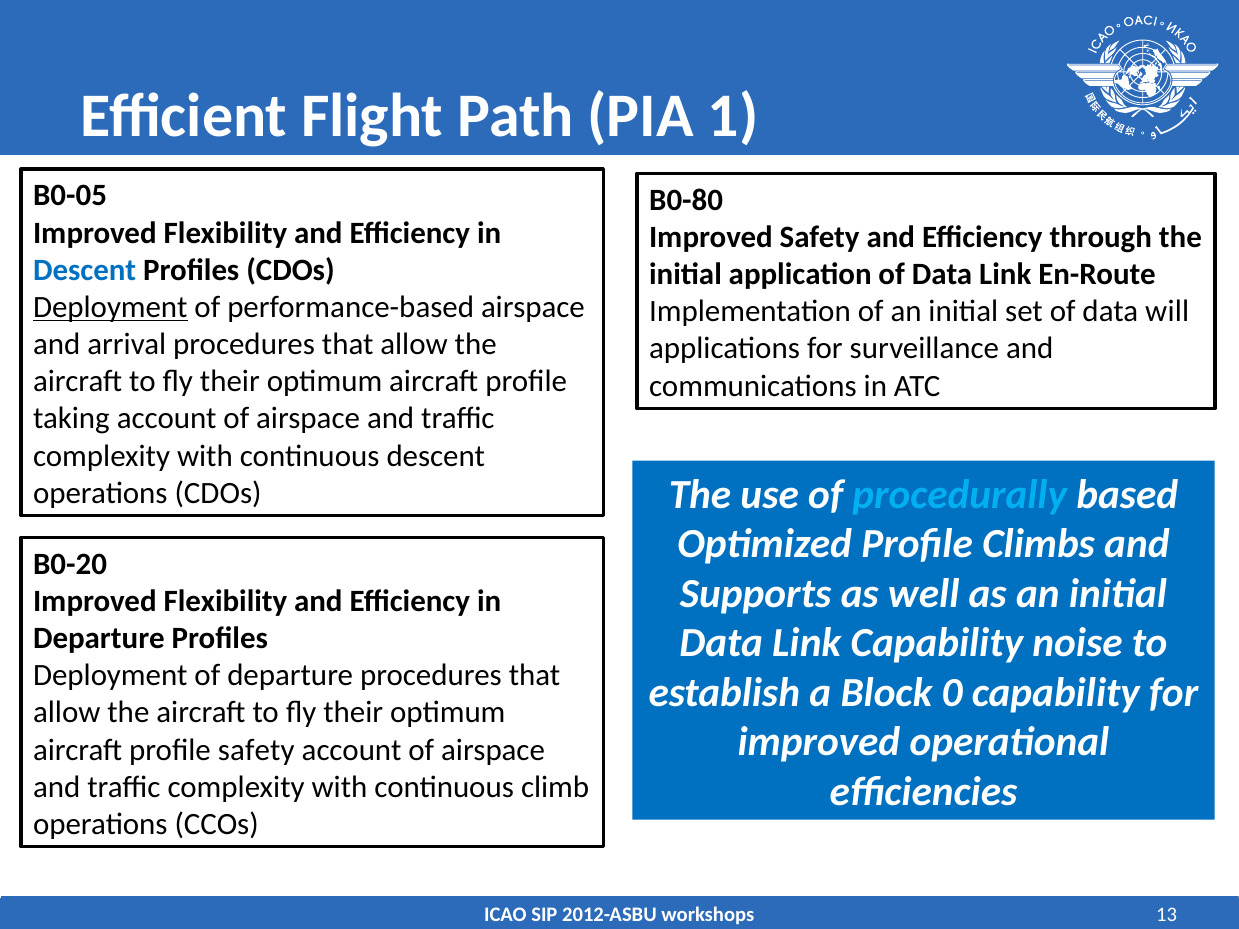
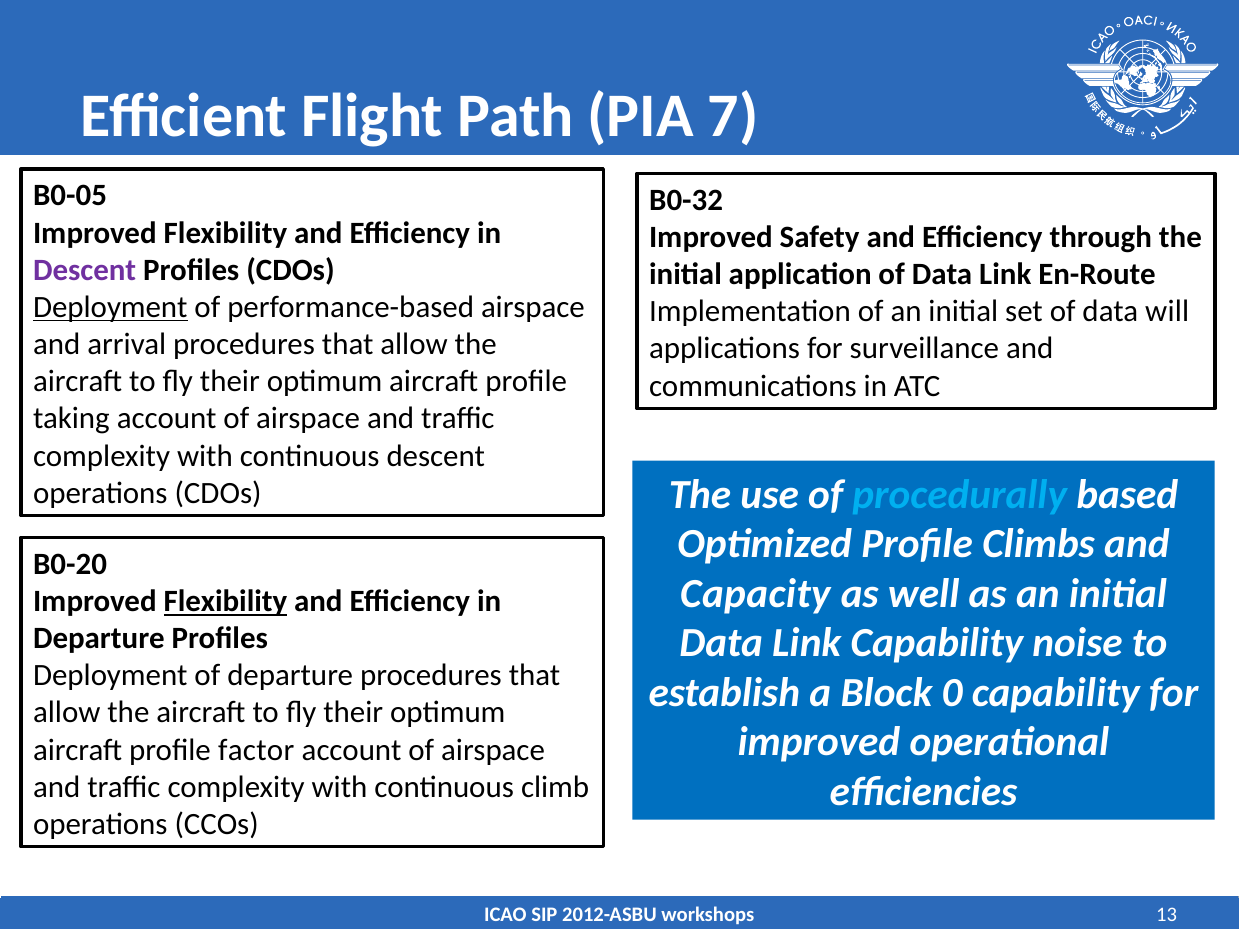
1: 1 -> 7 (733, 116)
B0-80: B0-80 -> B0-32 (686, 200)
Descent colour: blue -> purple (85, 270)
Supports: Supports -> Capacity (755, 594)
Flexibility underline: none -> present (225, 601)
profile safety: safety -> factor (256, 750)
